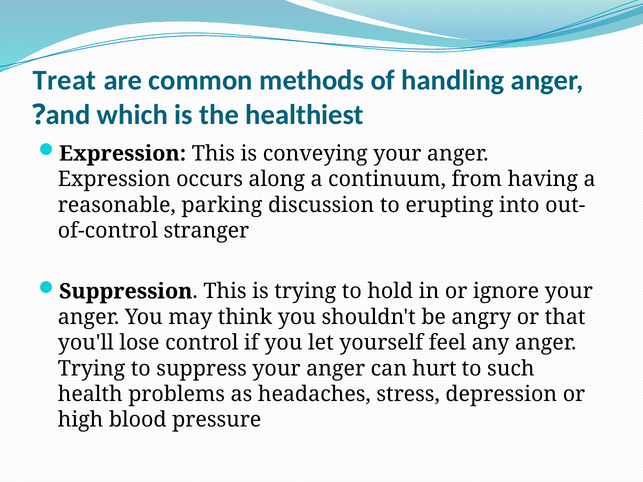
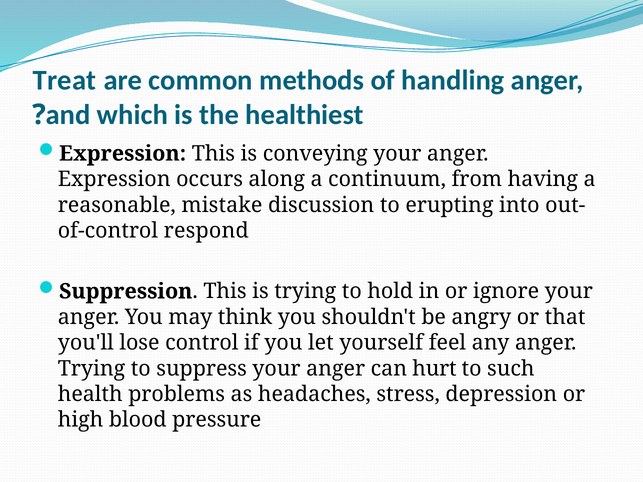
parking: parking -> mistake (222, 205)
stranger: stranger -> respond (206, 231)
